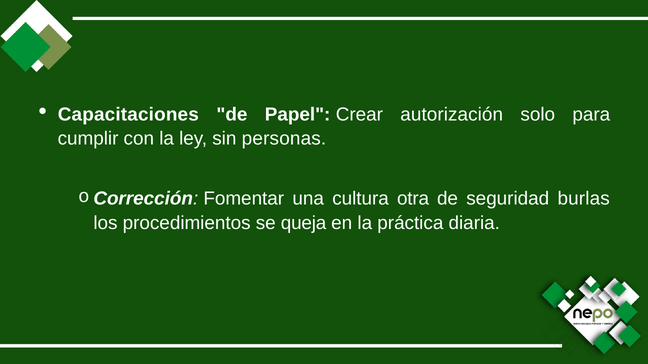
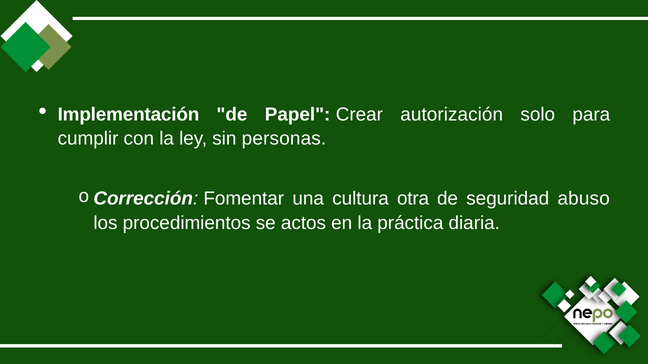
Capacitaciones: Capacitaciones -> Implementación (128, 115)
burlas: burlas -> abuso (584, 199)
queja: queja -> actos (304, 223)
